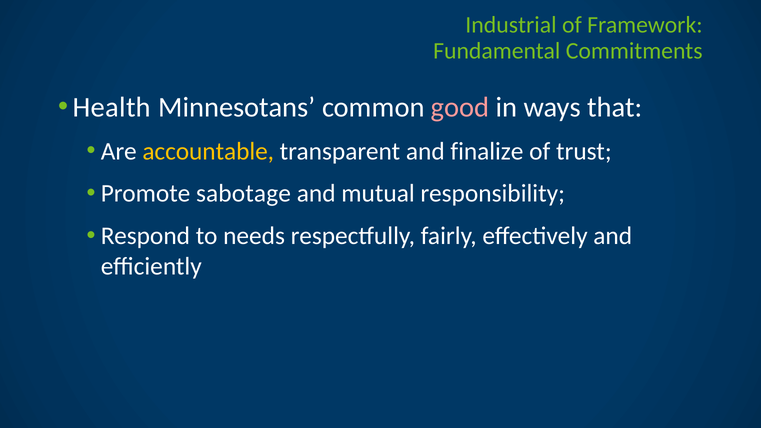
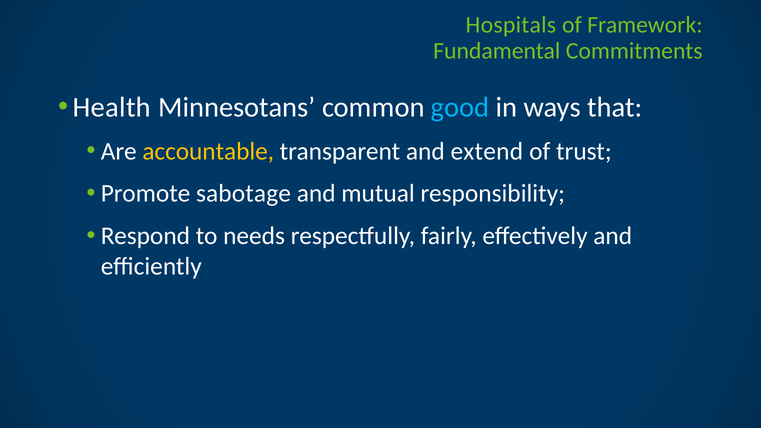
Industrial: Industrial -> Hospitals (511, 25)
good colour: pink -> light blue (460, 107)
finalize: finalize -> extend (487, 151)
